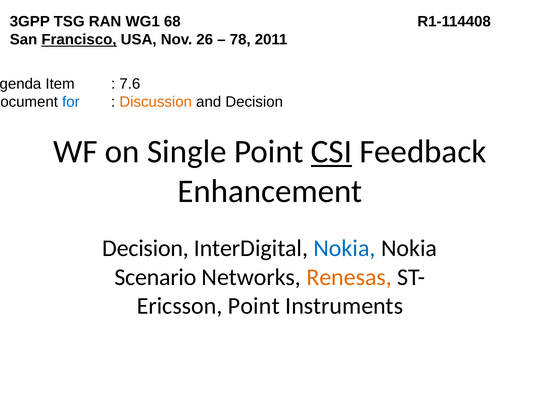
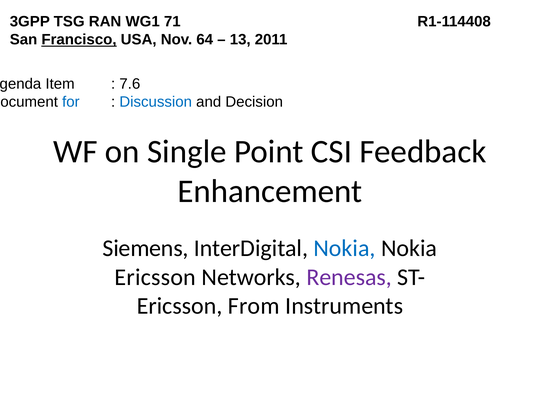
68: 68 -> 71 (172, 22)
26: 26 -> 64 (205, 40)
78: 78 -> 13 (240, 40)
Discussion colour: orange -> blue (156, 102)
CSI underline: present -> none (332, 152)
Decision: Decision -> Siemens (146, 248)
Scenario: Scenario -> Ericsson (155, 277)
Renesas colour: orange -> purple (349, 277)
Ericsson Point: Point -> From (254, 306)
